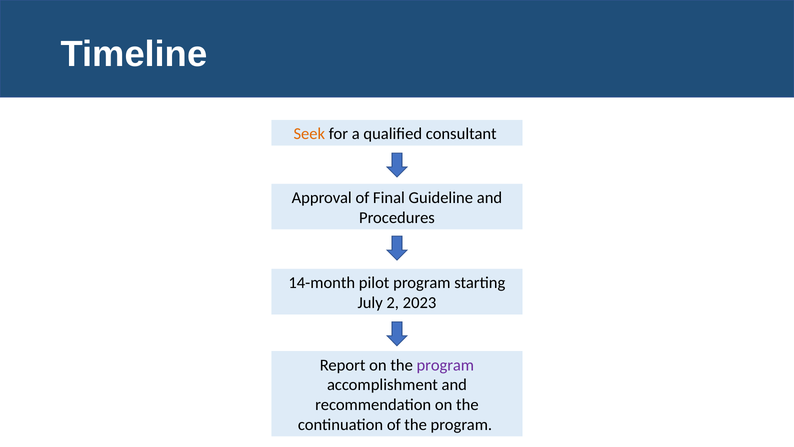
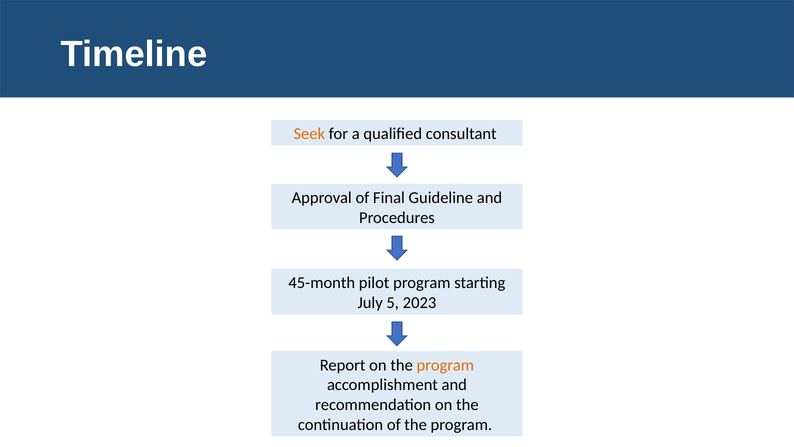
14-month: 14-month -> 45-month (322, 283)
2: 2 -> 5 (393, 303)
program colour: purple -> orange (445, 365)
